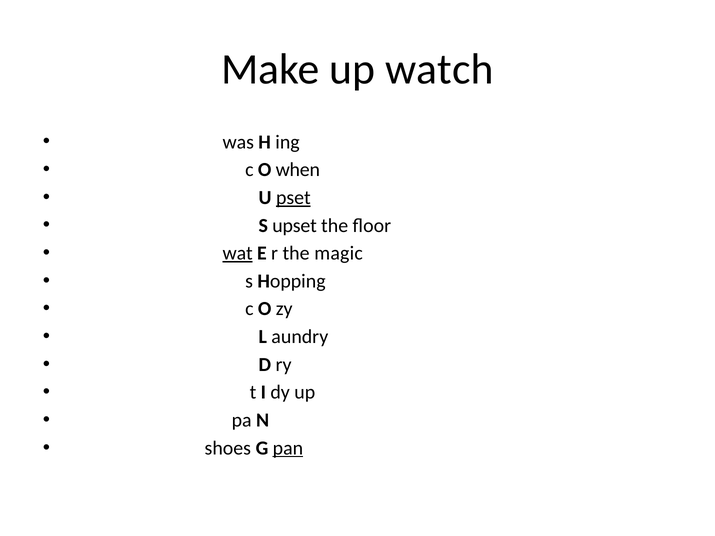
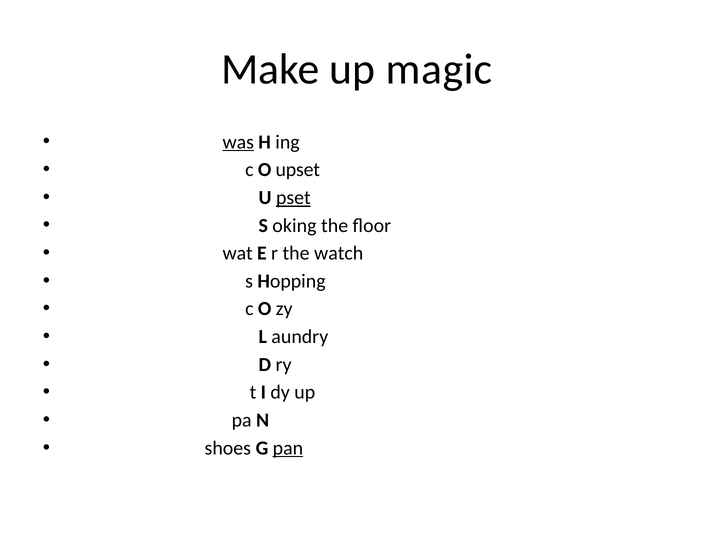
watch: watch -> magic (439, 69)
was underline: none -> present (238, 142)
when: when -> upset (298, 170)
upset: upset -> oking (294, 226)
wat underline: present -> none (238, 253)
magic: magic -> watch (339, 253)
